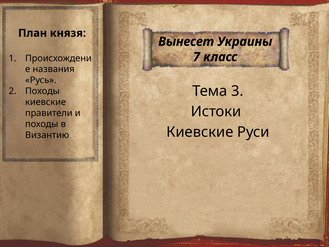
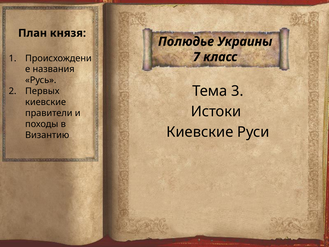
Вынесет: Вынесет -> Полюдье (186, 42)
Походы: Походы -> Первых (42, 91)
